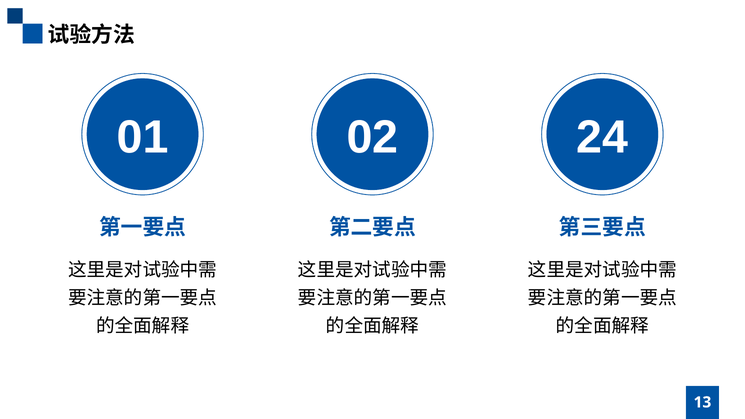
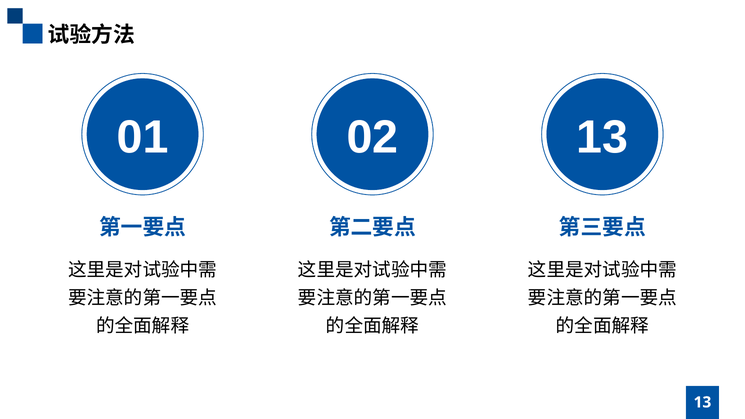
02 24: 24 -> 13 (602, 137)
